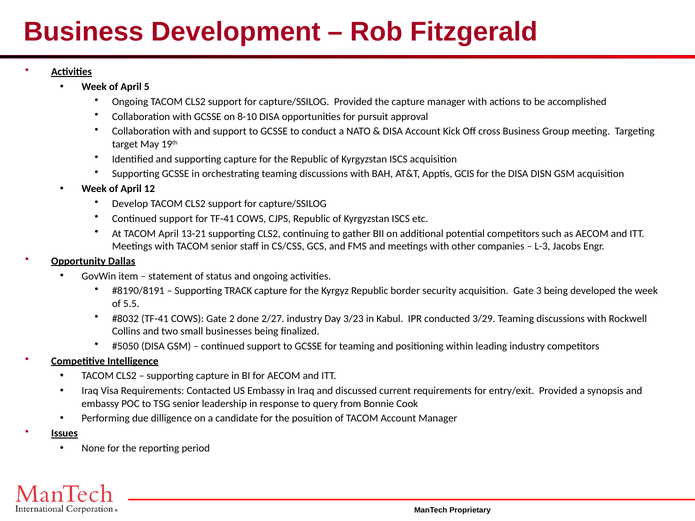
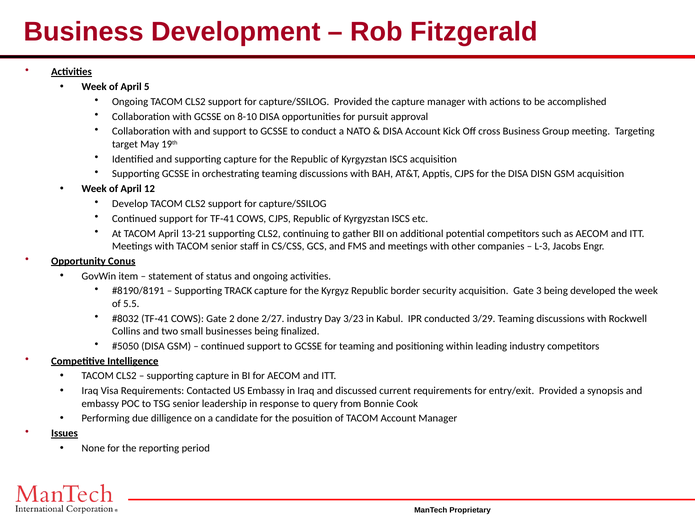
Apptis GCIS: GCIS -> CJPS (464, 174)
Dallas: Dallas -> Conus (122, 261)
